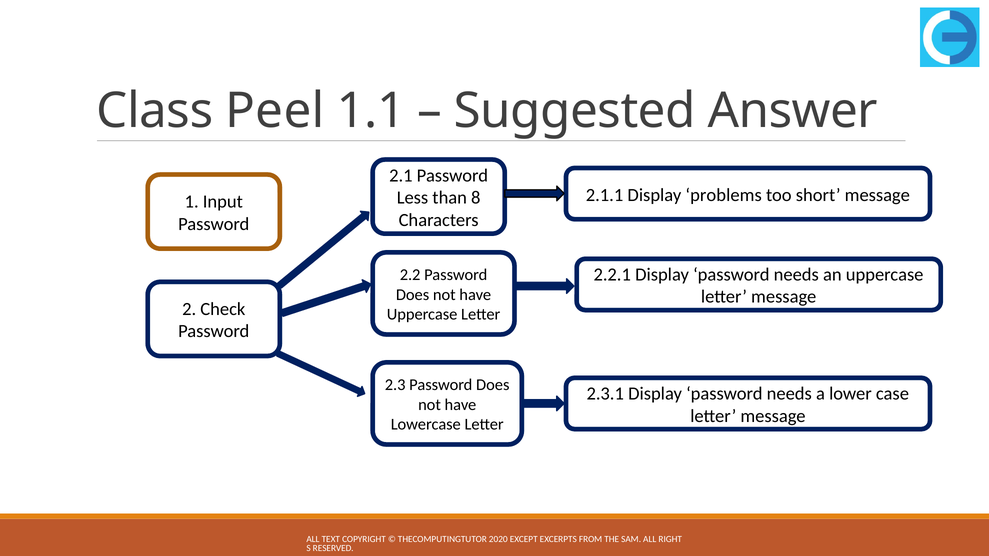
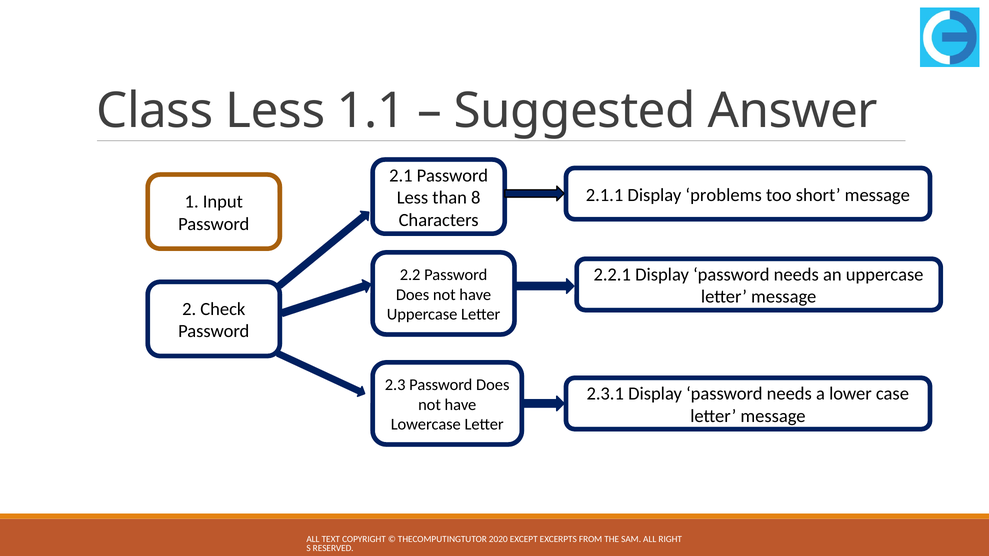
Class Peel: Peel -> Less (275, 111)
